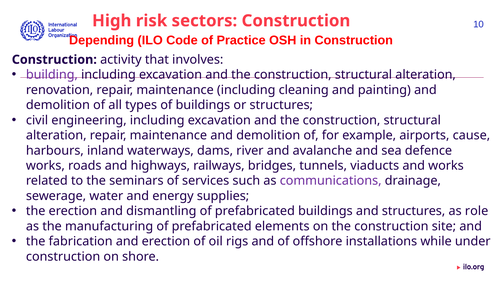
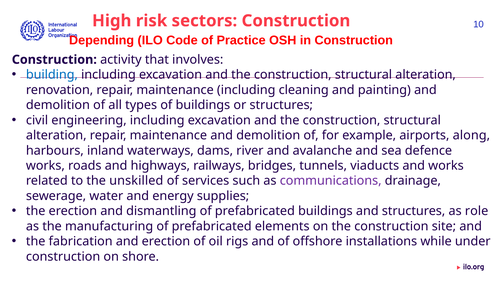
building colour: purple -> blue (52, 75)
cause: cause -> along (471, 135)
seminars: seminars -> unskilled (136, 180)
